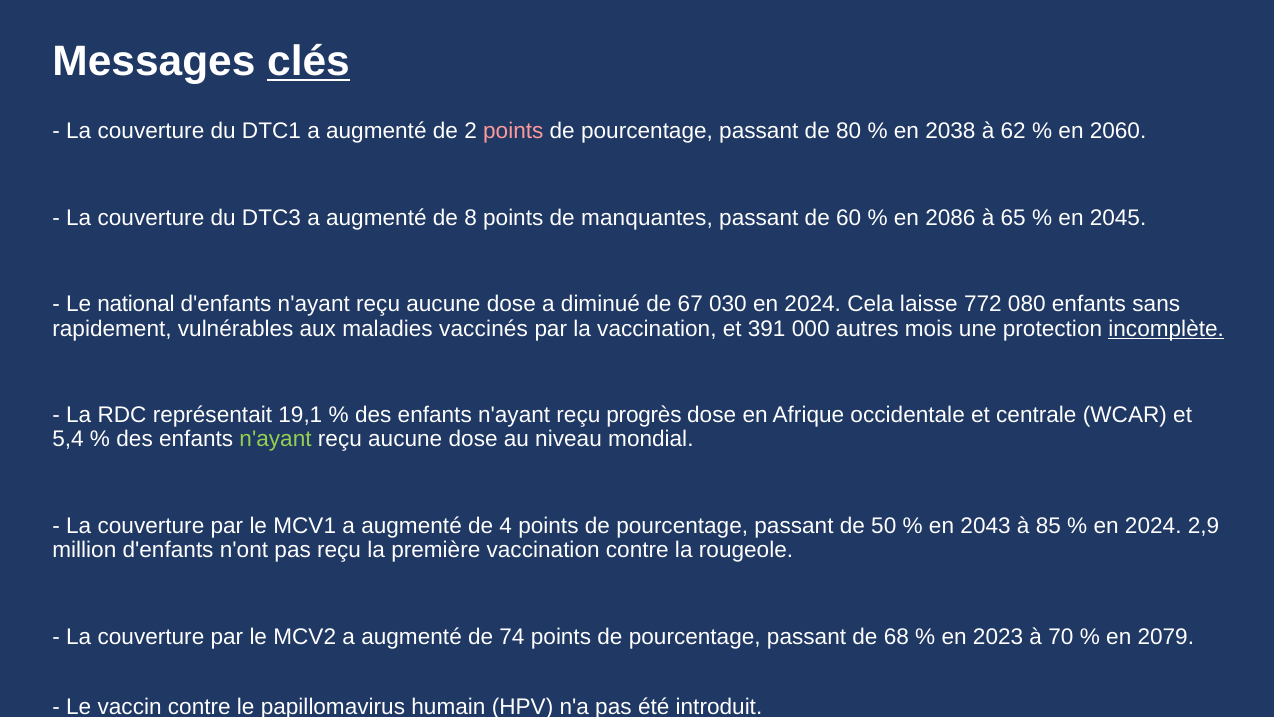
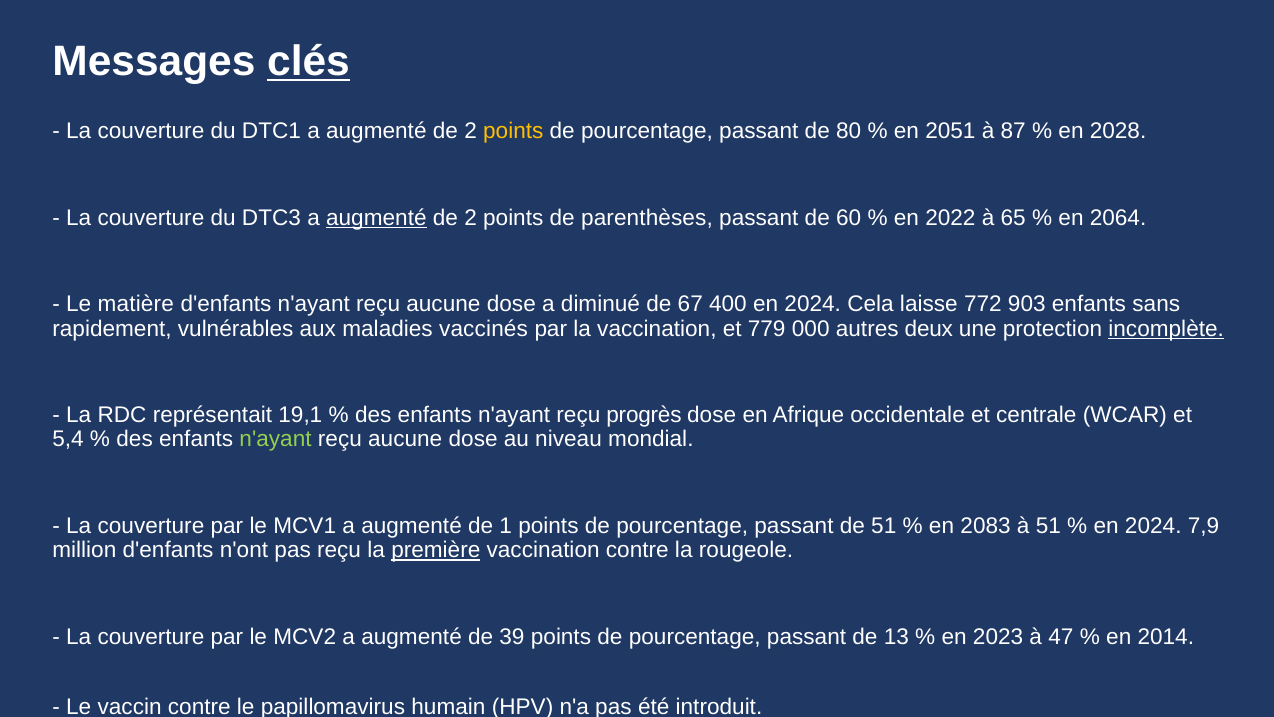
points colour: pink -> yellow (513, 131)
2038: 2038 -> 2051 (950, 131)
62: 62 -> 87 (1013, 131)
2060: 2060 -> 2028 (1118, 131)
augmenté underline: none -> present (376, 218)
8: 8 -> 2 (471, 218)
manquantes: manquantes -> parenthèses (647, 218)
2086: 2086 -> 2022 (950, 218)
2045: 2045 -> 2064 (1118, 218)
national: national -> matière (136, 304)
030: 030 -> 400 (728, 304)
080: 080 -> 903 (1027, 304)
391: 391 -> 779 (767, 329)
mois: mois -> deux (929, 329)
4: 4 -> 1 (506, 526)
de 50: 50 -> 51 (884, 526)
2043: 2043 -> 2083 (986, 526)
à 85: 85 -> 51 (1048, 526)
2,9: 2,9 -> 7,9 (1203, 526)
première underline: none -> present (436, 550)
74: 74 -> 39 (512, 636)
68: 68 -> 13 (896, 636)
70: 70 -> 47 (1061, 636)
2079: 2079 -> 2014 (1166, 636)
